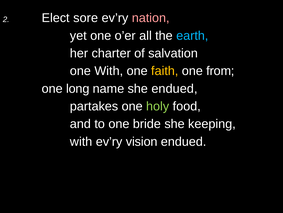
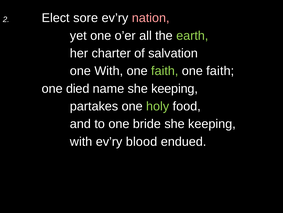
earth colour: light blue -> light green (192, 36)
faith colour: yellow -> light green (165, 71)
from: from -> faith (220, 71)
long: long -> died (78, 88)
name she endued: endued -> keeping (175, 88)
vision: vision -> blood (142, 141)
